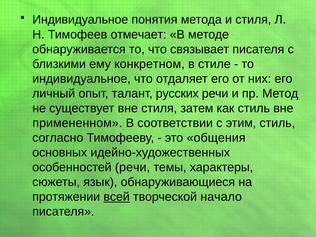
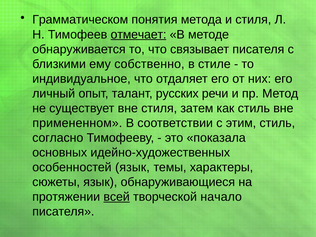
Индивидуальное: Индивидуальное -> Грамматическом (80, 20)
отмечает underline: none -> present (139, 34)
конкретном: конкретном -> собственно (149, 64)
общения: общения -> показала (216, 138)
особенностей речи: речи -> язык (132, 167)
